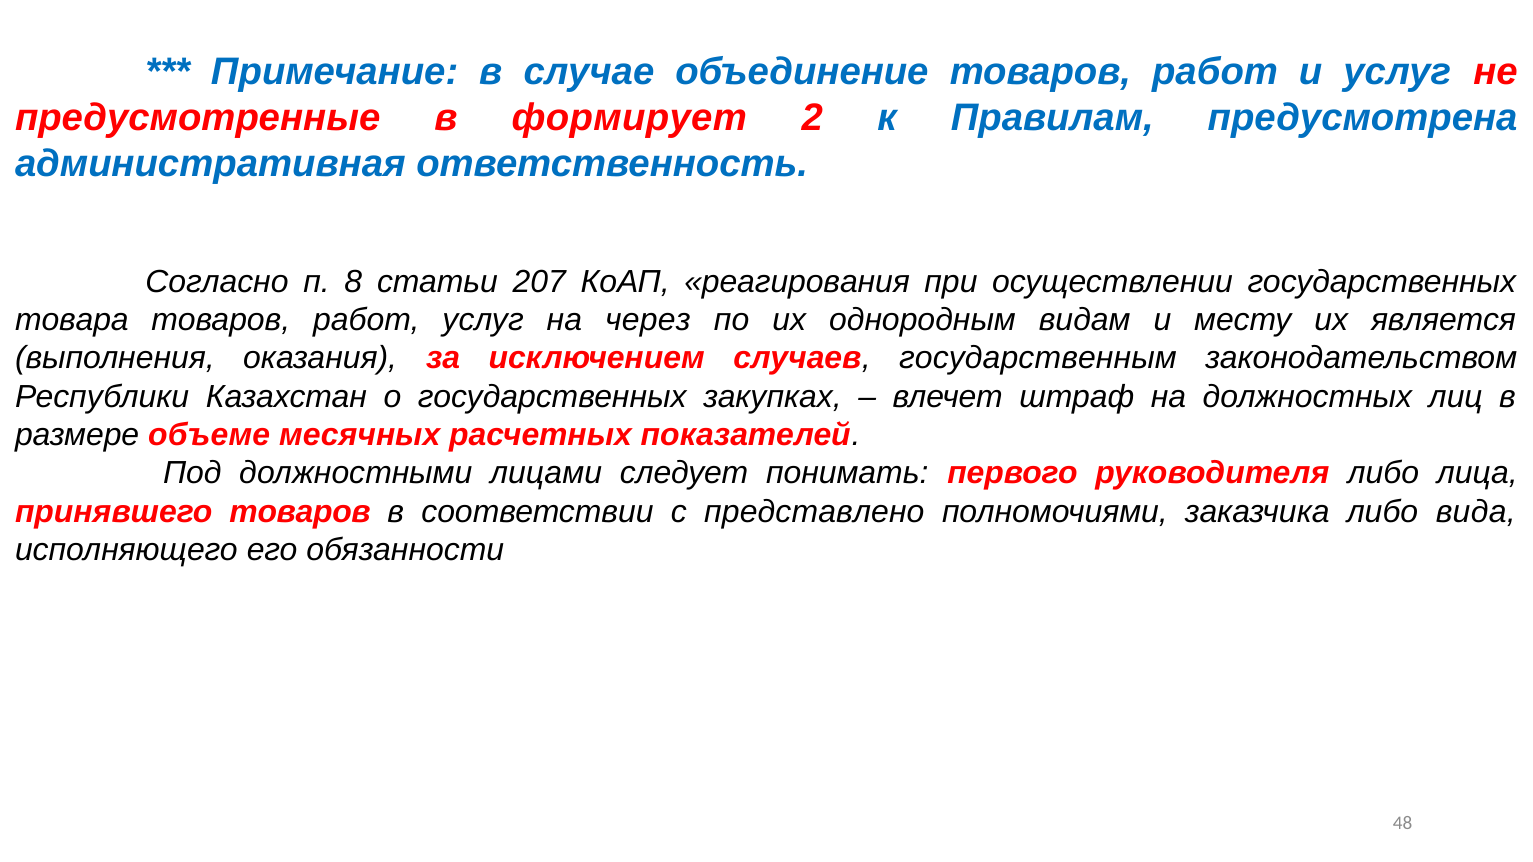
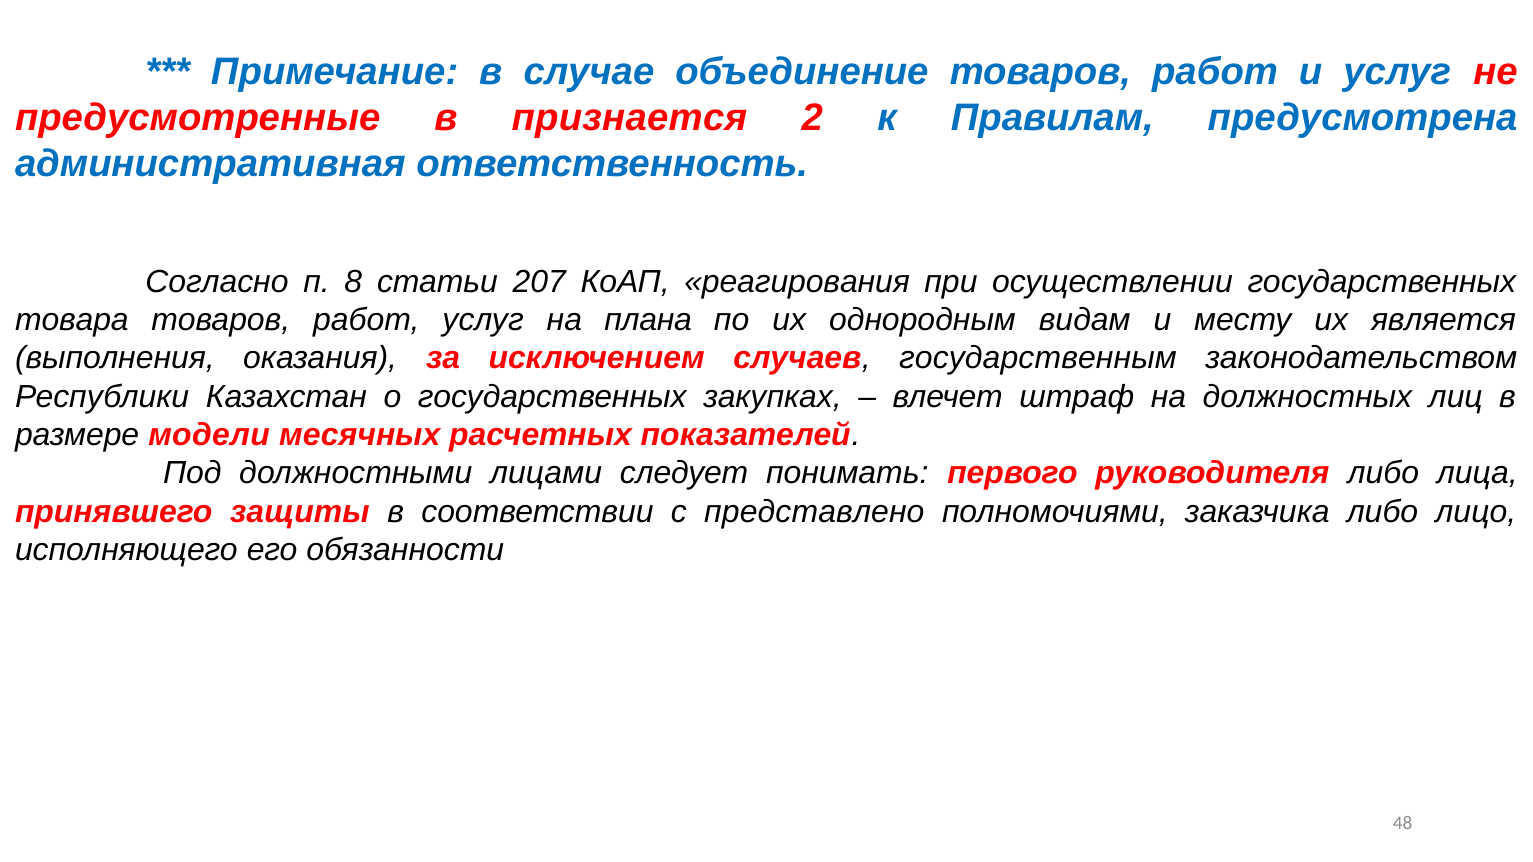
формирует: формирует -> признается (629, 117)
через: через -> плана (648, 320)
объеме: объеме -> модели (209, 435)
принявшего товаров: товаров -> защиты (300, 512)
вида: вида -> лицо (1476, 512)
